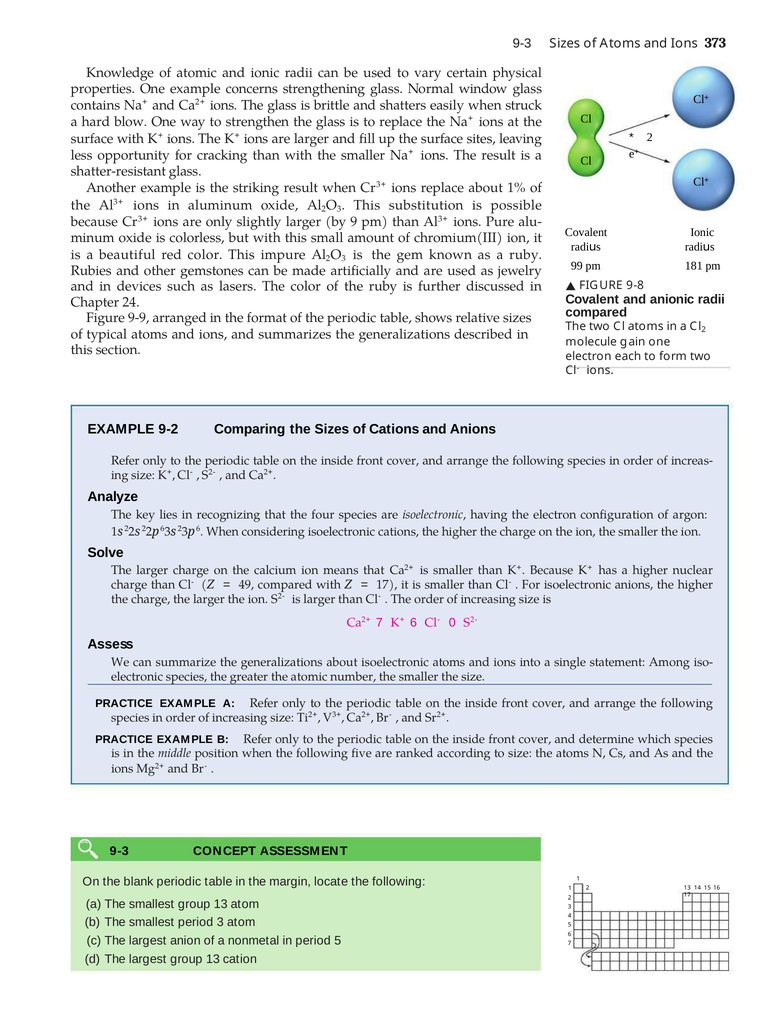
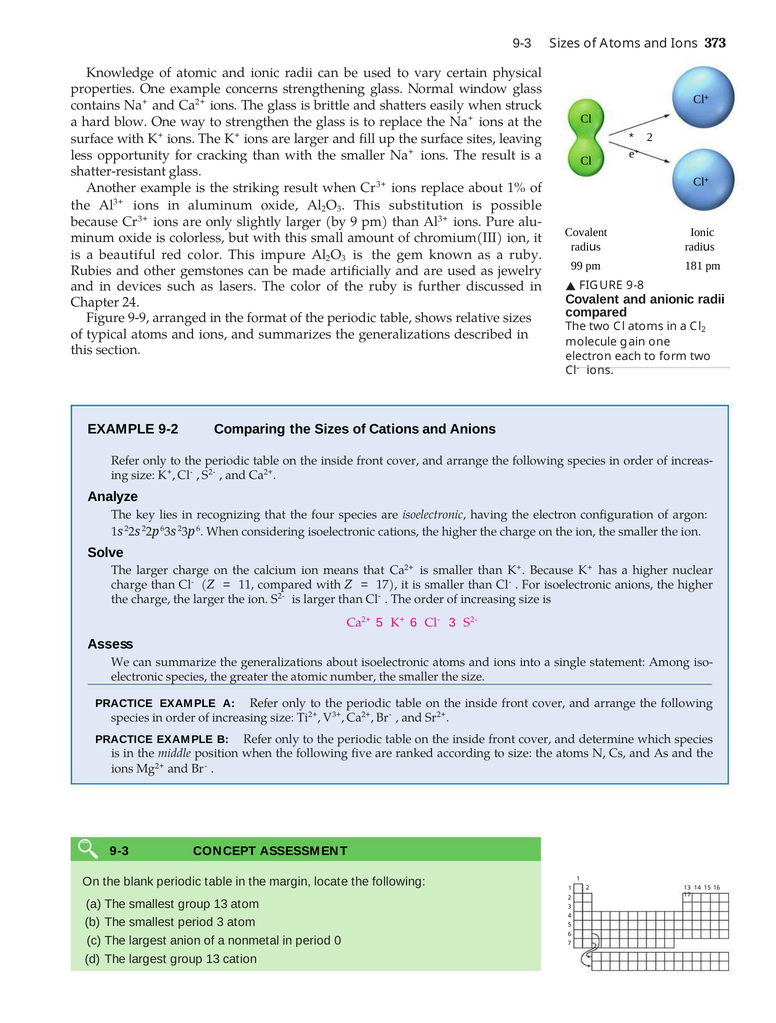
49: 49 -> 11 (246, 585)
Ca2+ 7: 7 -> 5 (379, 623)
0: 0 -> 3 (452, 623)
period 5: 5 -> 0 (338, 941)
